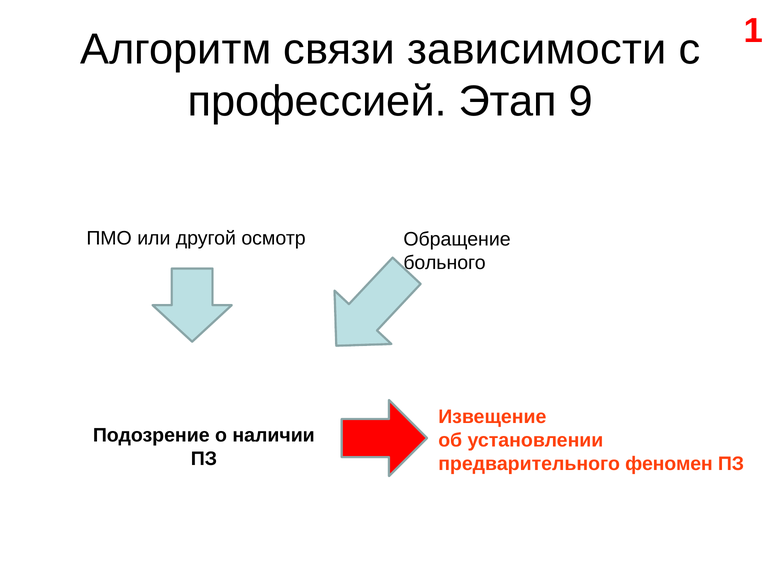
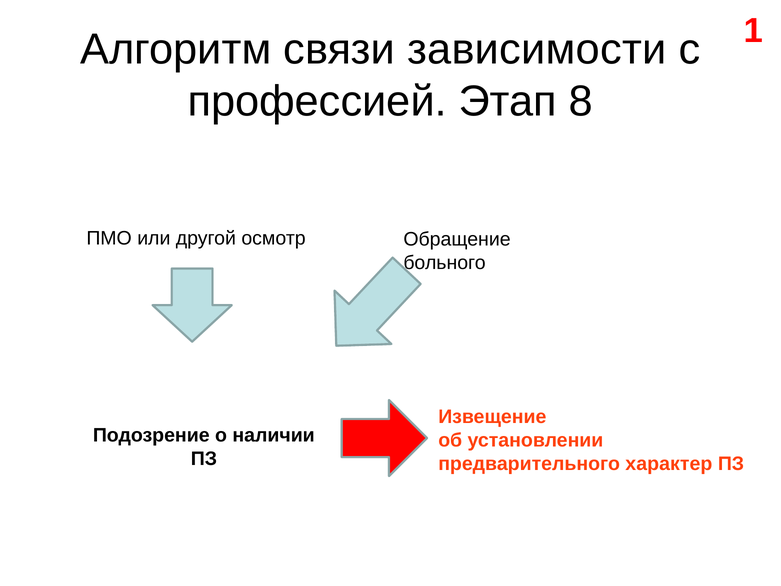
9: 9 -> 8 (581, 101)
феномен: феномен -> характер (669, 463)
